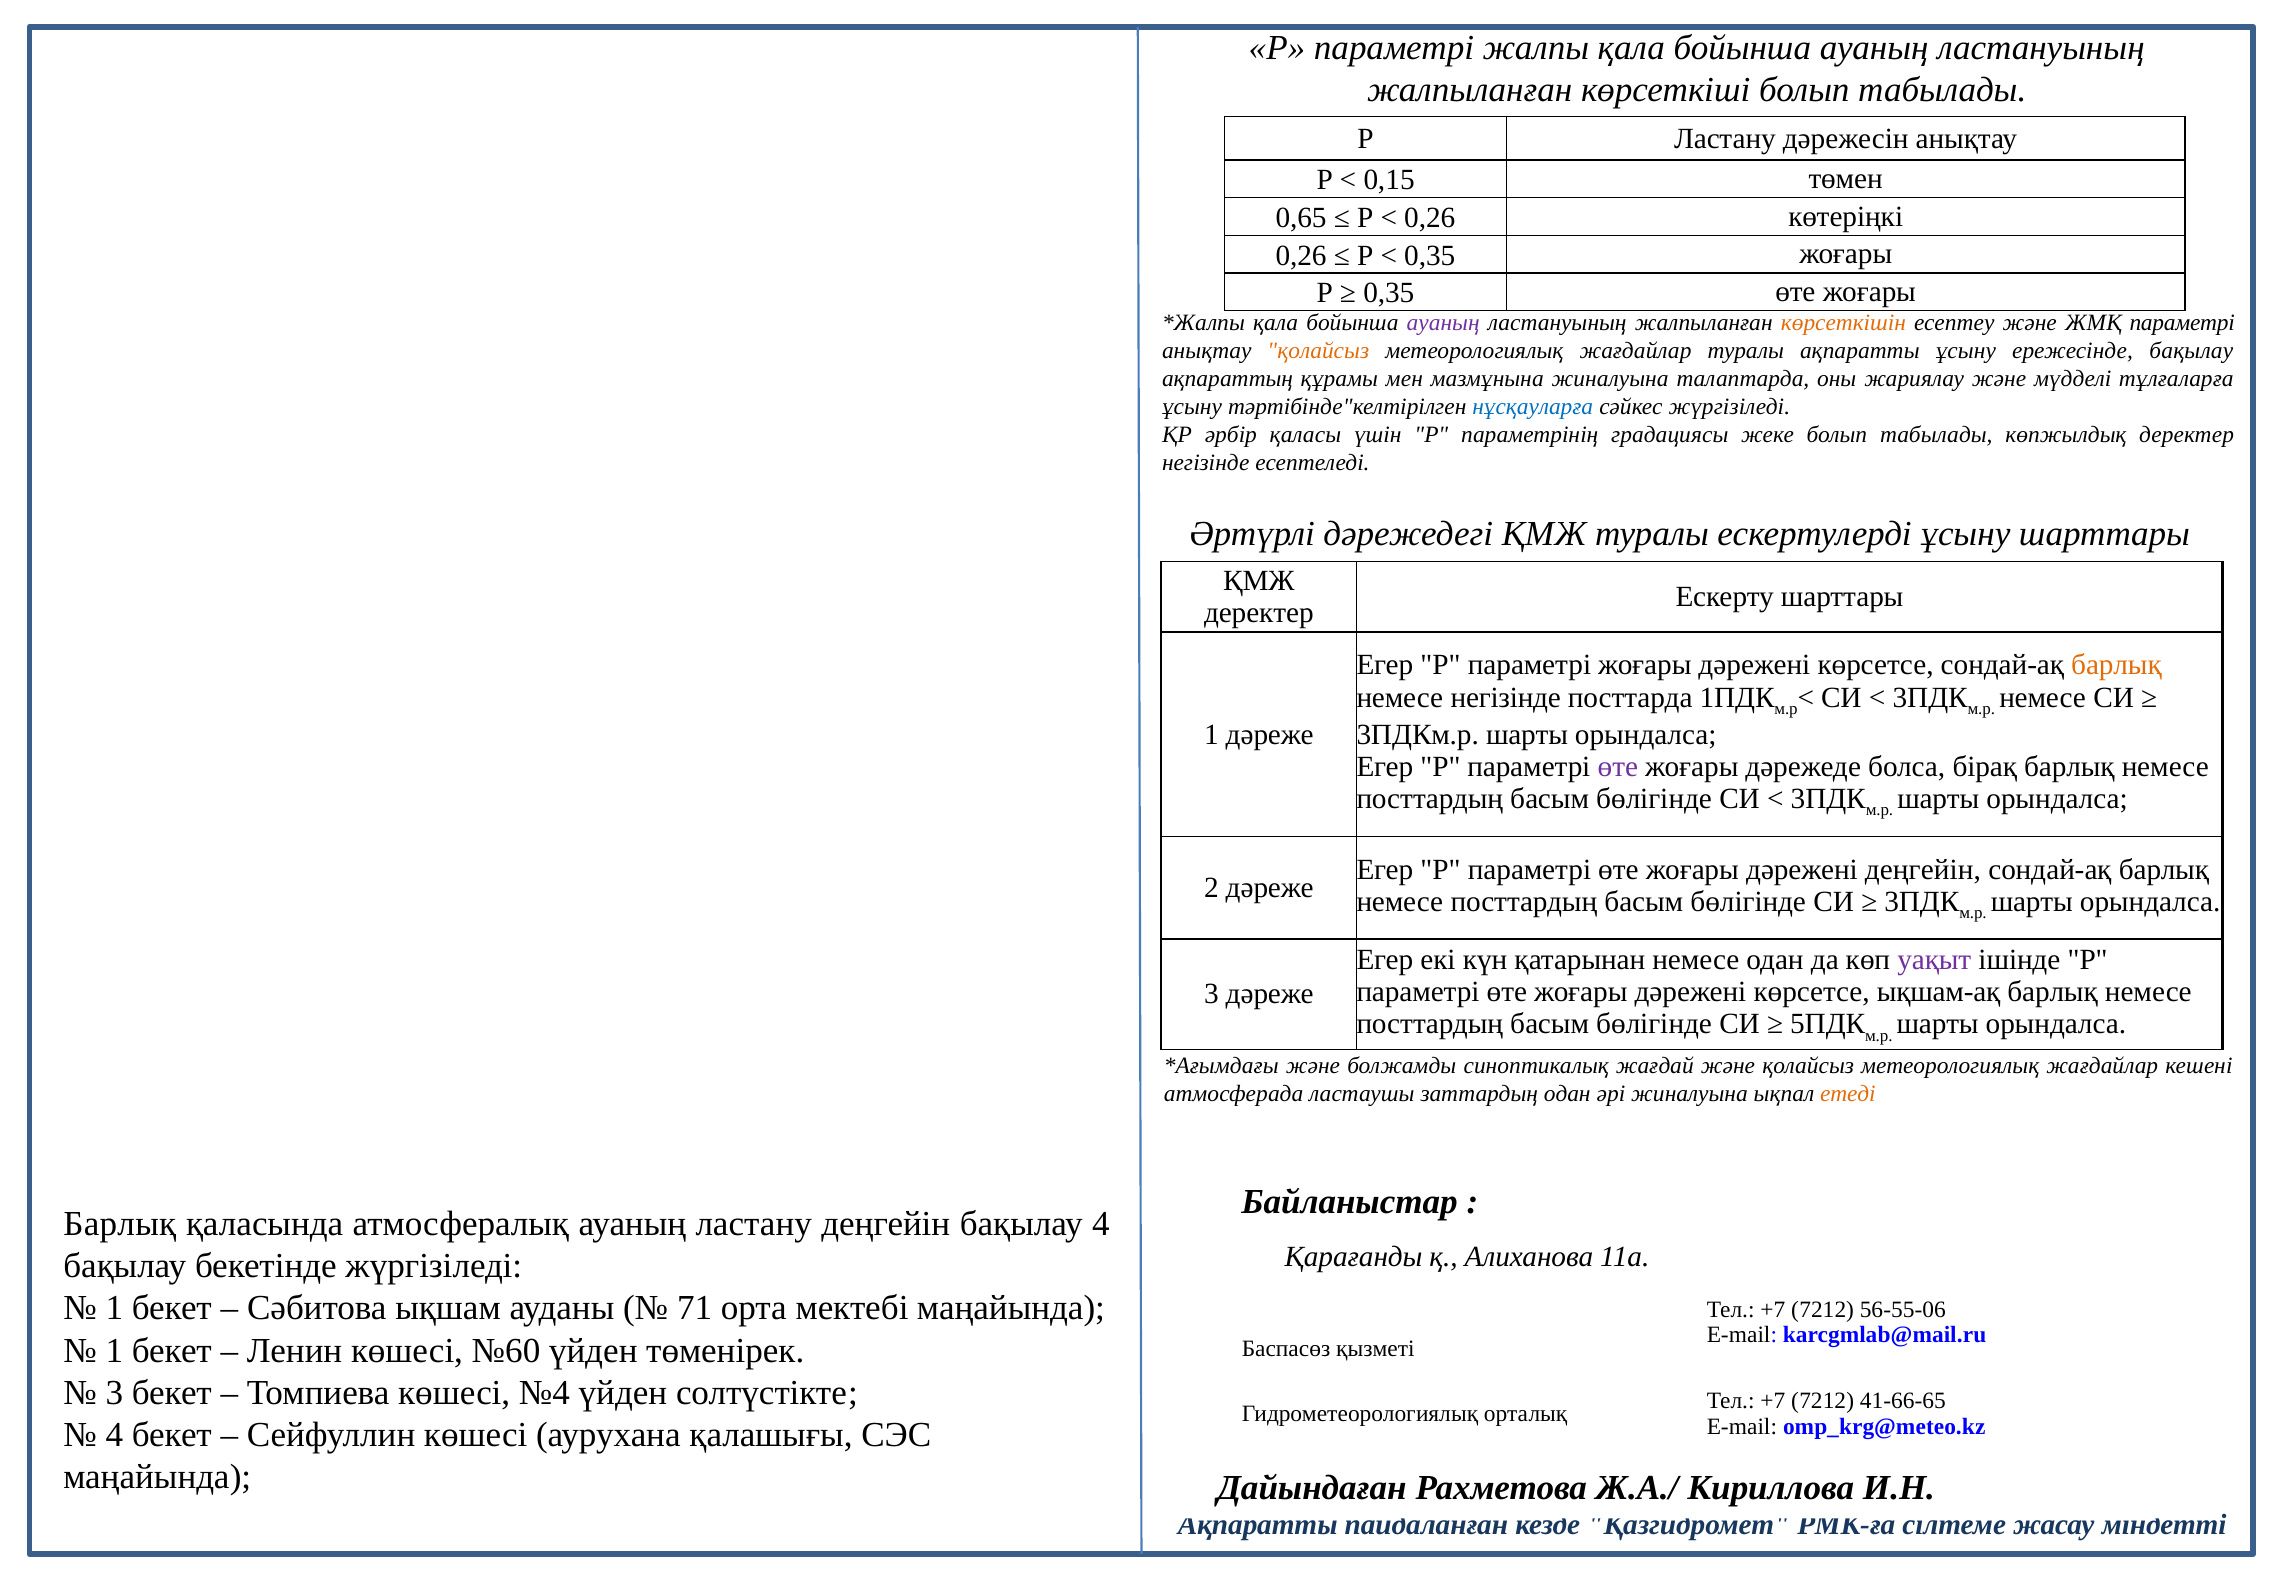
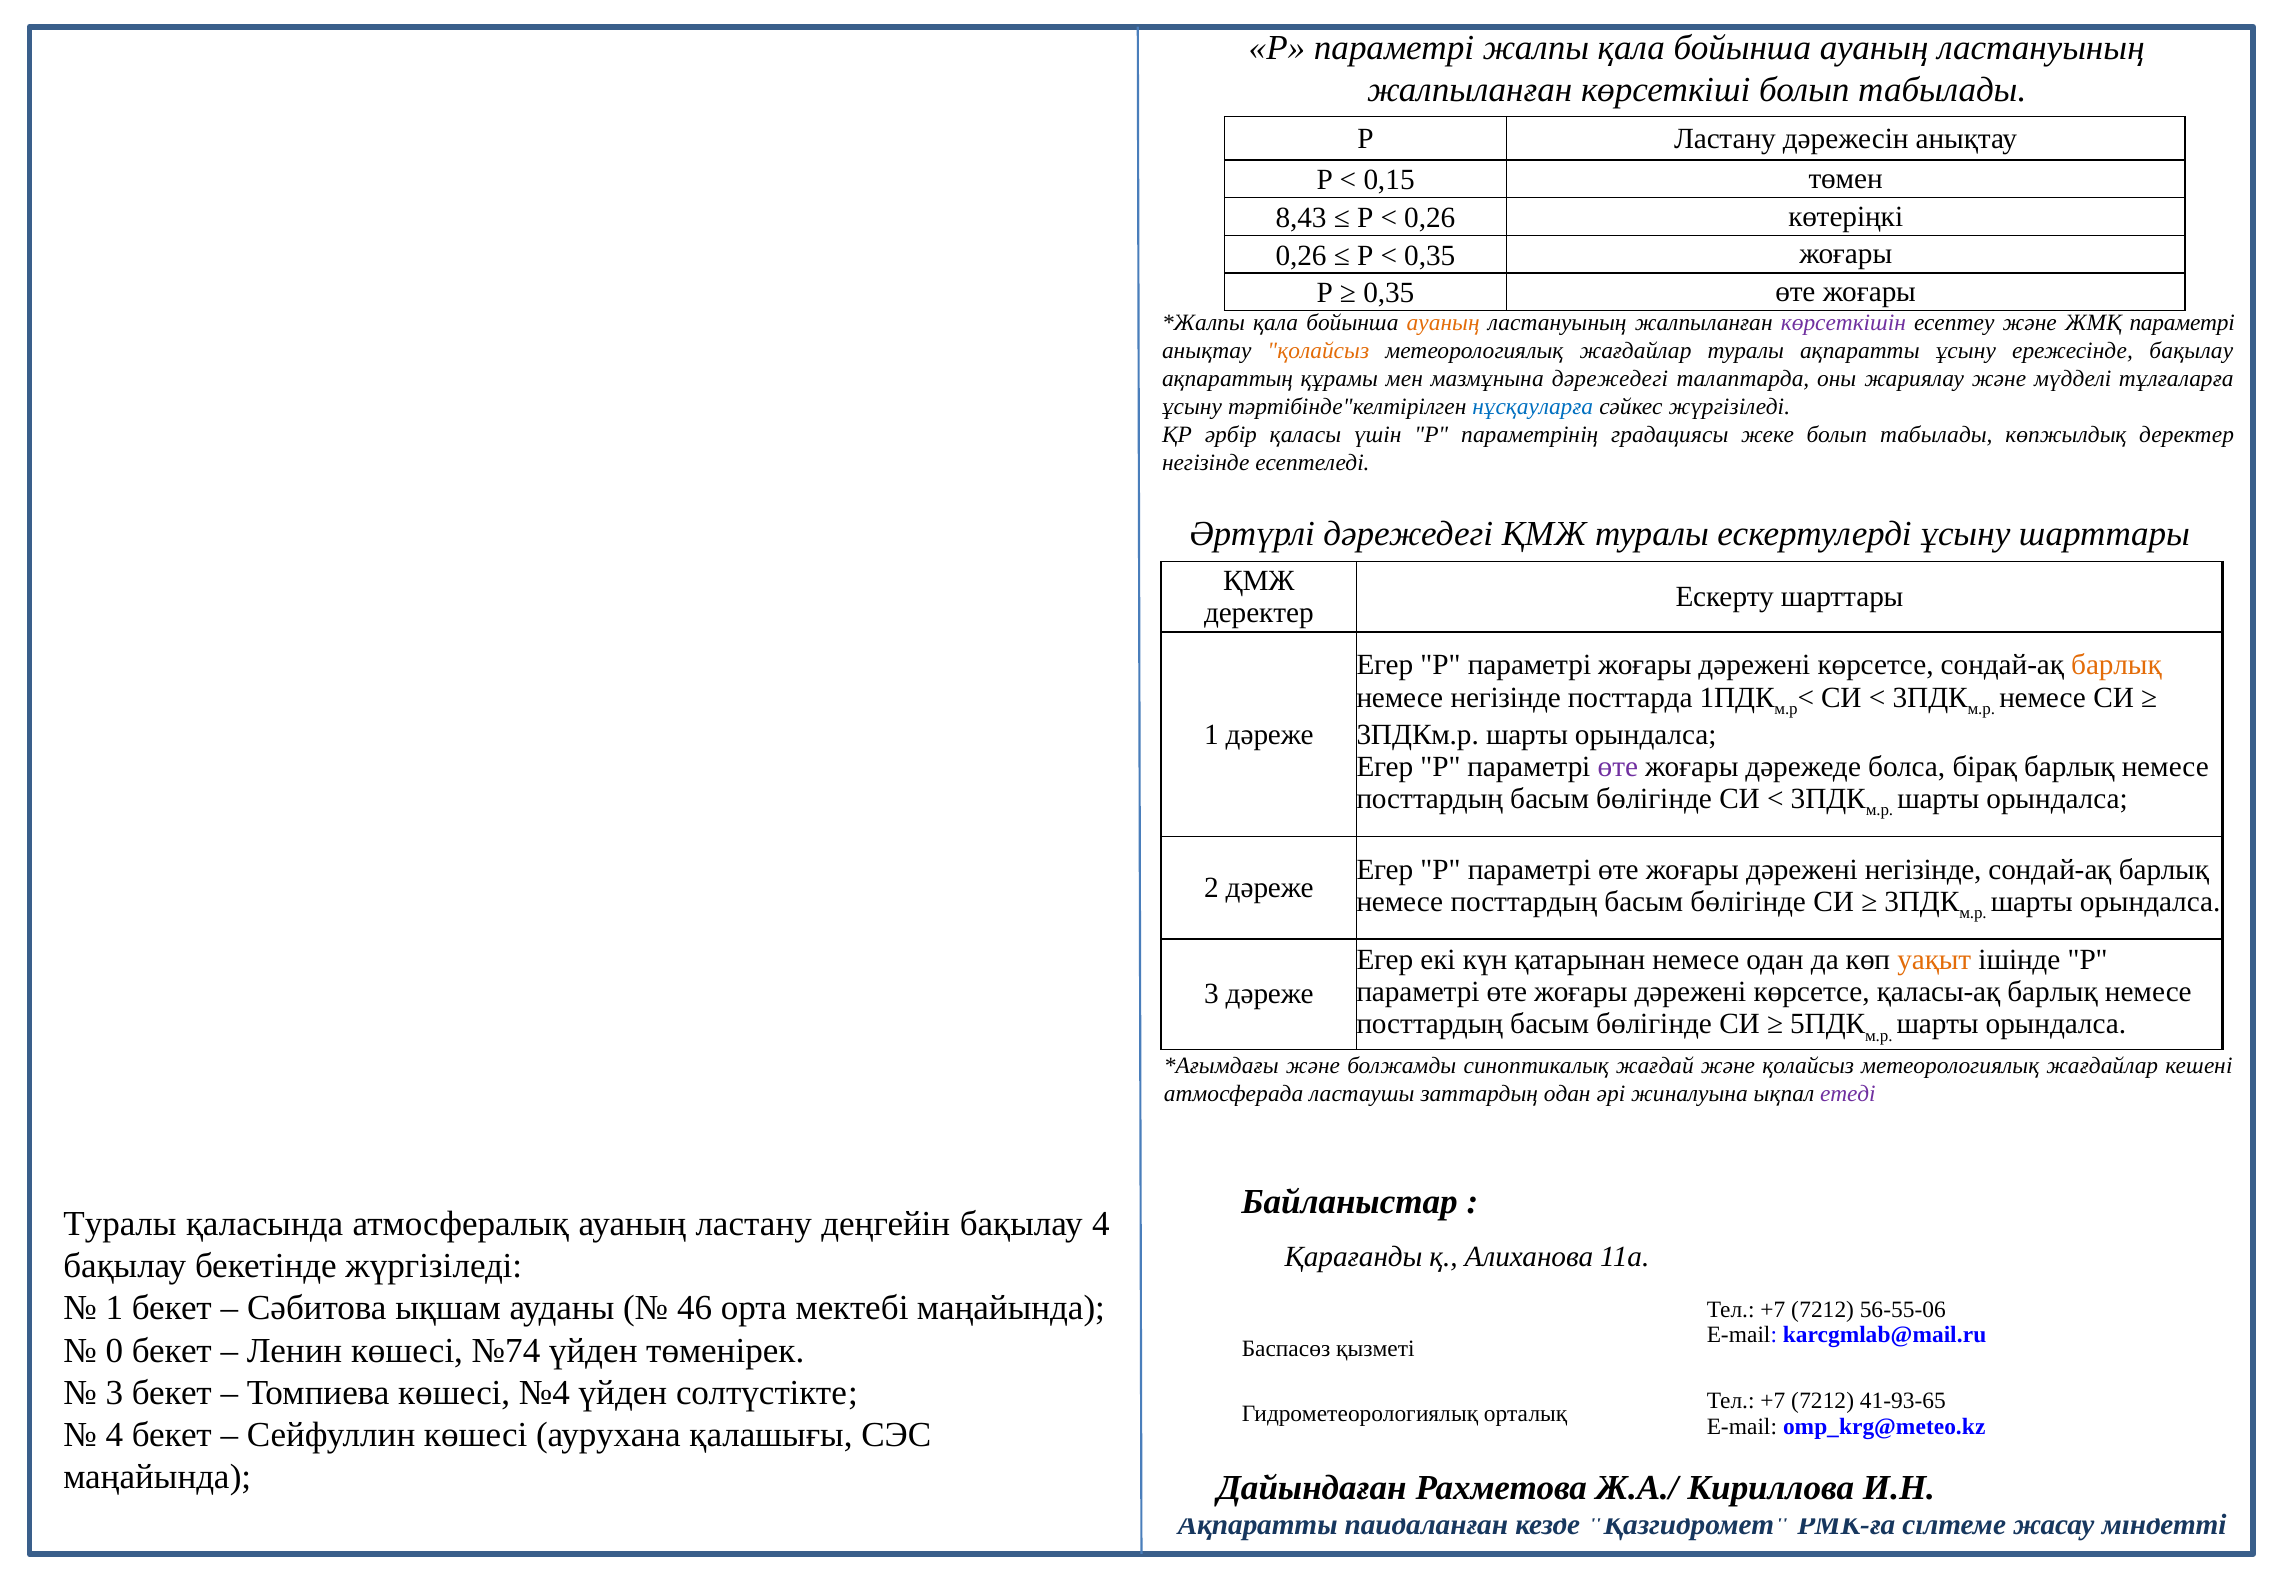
0,65: 0,65 -> 8,43 (1301, 218)
ауаның colour: purple -> orange (1443, 323)
көрсеткішін colour: orange -> purple (1843, 323)
мазмұнына жиналуына: жиналуына -> дәрежедегі (1610, 379)
дәрежені деңгейін: деңгейін -> негізінде (1923, 869)
уақыт colour: purple -> orange (1934, 959)
ықшам-ақ: ықшам-ақ -> қаласы-ақ (1939, 992)
етеді colour: orange -> purple (1848, 1094)
Барлық: Барлық -> Туралы (120, 1224)
71: 71 -> 46 (695, 1308)
1: 1 -> 0 (114, 1350)
№60: №60 -> №74 (506, 1350)
41-66-65: 41-66-65 -> 41-93-65 (1903, 1400)
